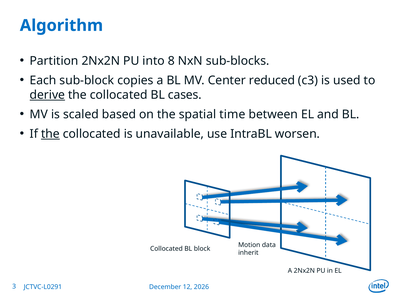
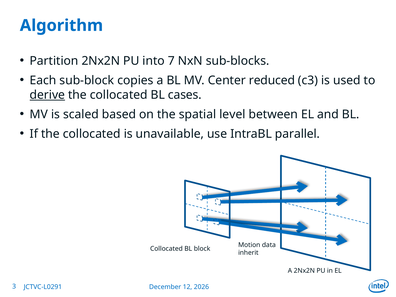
8: 8 -> 7 (171, 61)
time: time -> level (232, 114)
the underline: present -> none (50, 134)
worsen: worsen -> parallel (297, 134)
